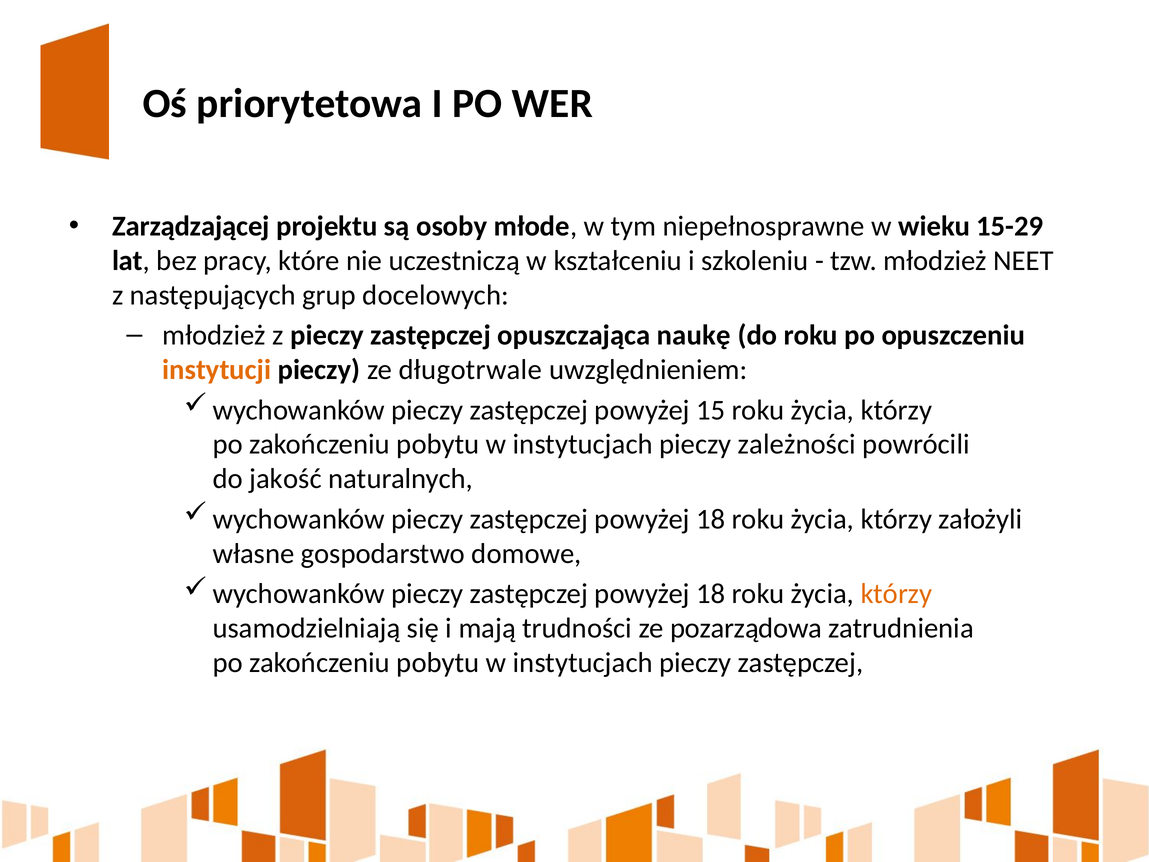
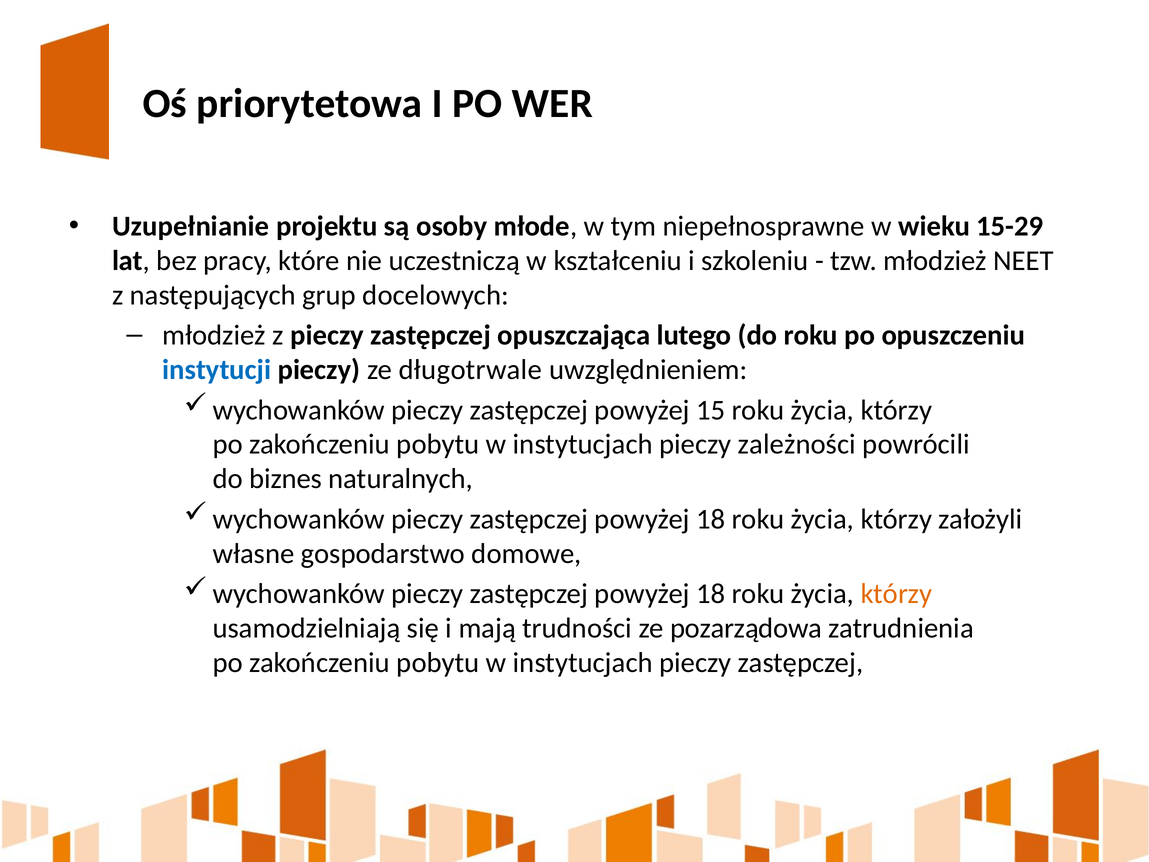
Zarządzającej: Zarządzającej -> Uzupełnianie (191, 226)
naukę: naukę -> lutego (694, 335)
instytucji colour: orange -> blue (217, 370)
jakość: jakość -> biznes (286, 479)
